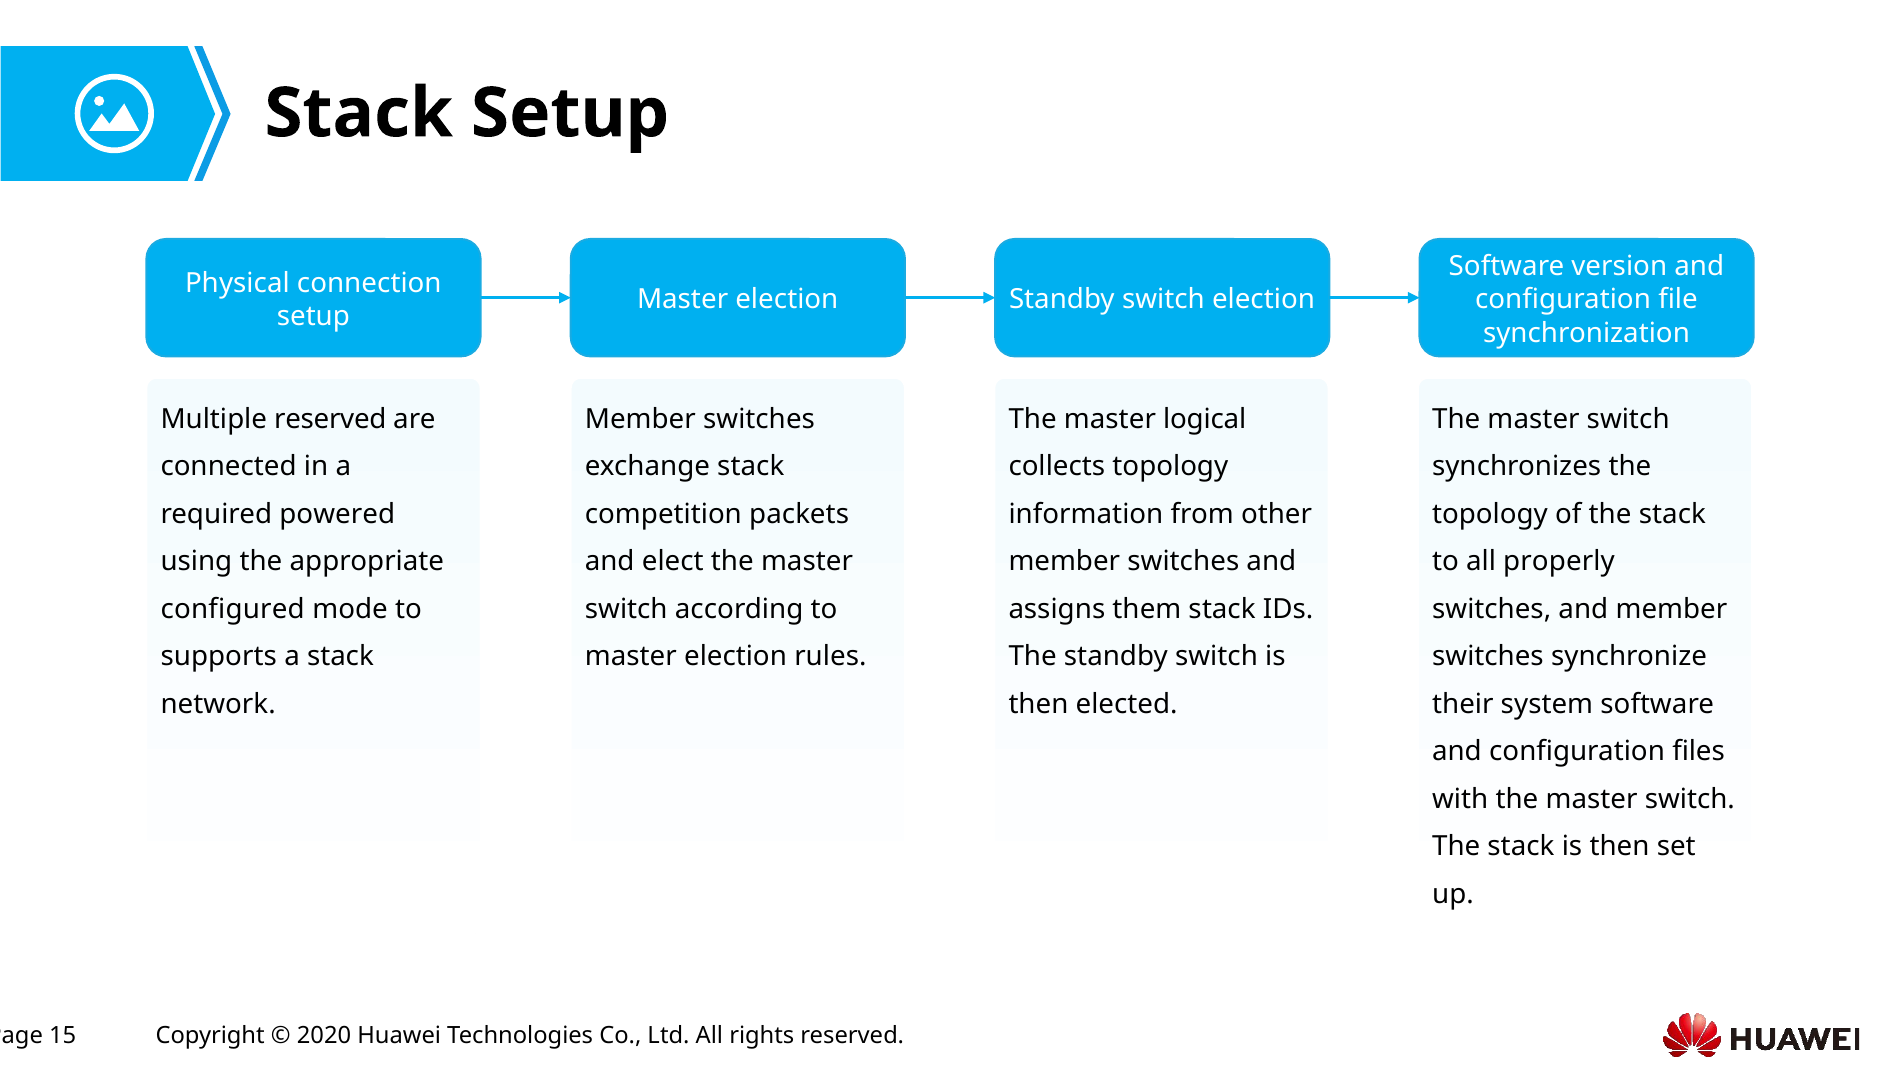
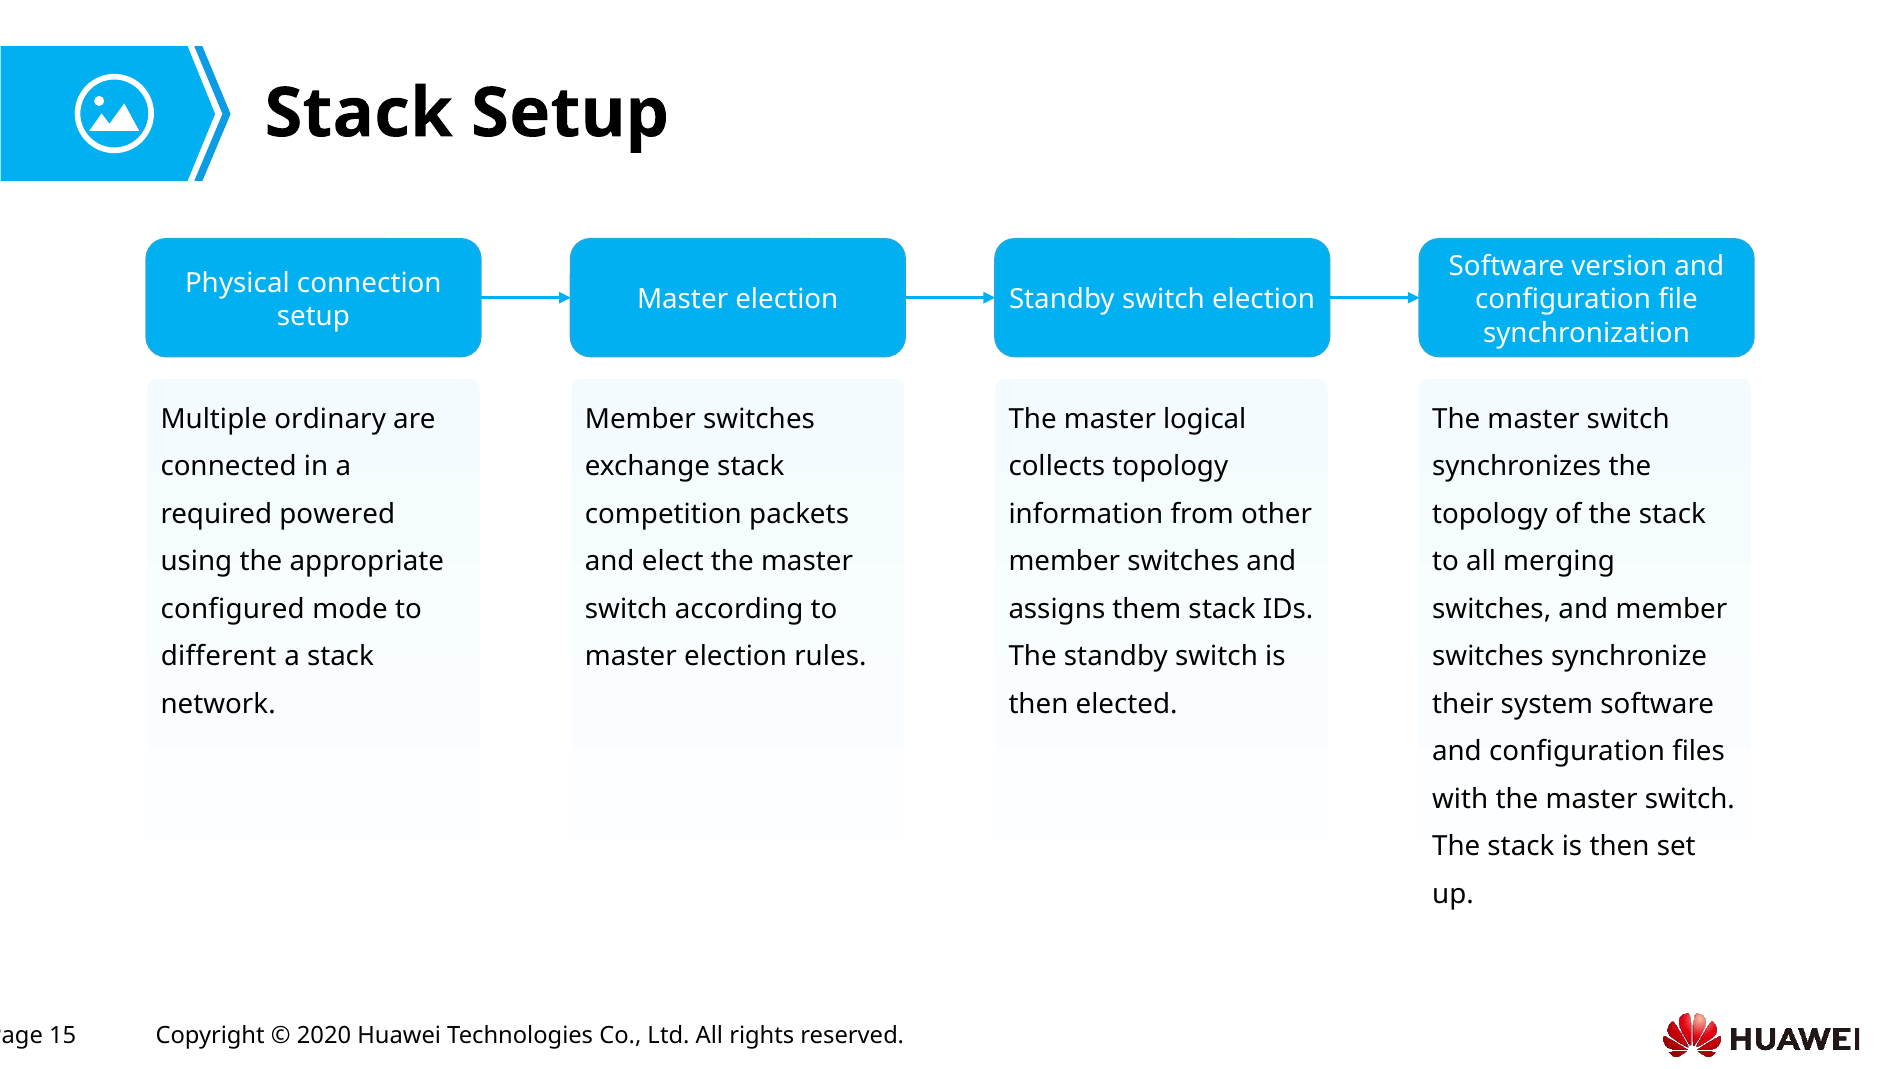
Multiple reserved: reserved -> ordinary (330, 419)
properly: properly -> merging (1559, 562)
supports: supports -> different (219, 657)
